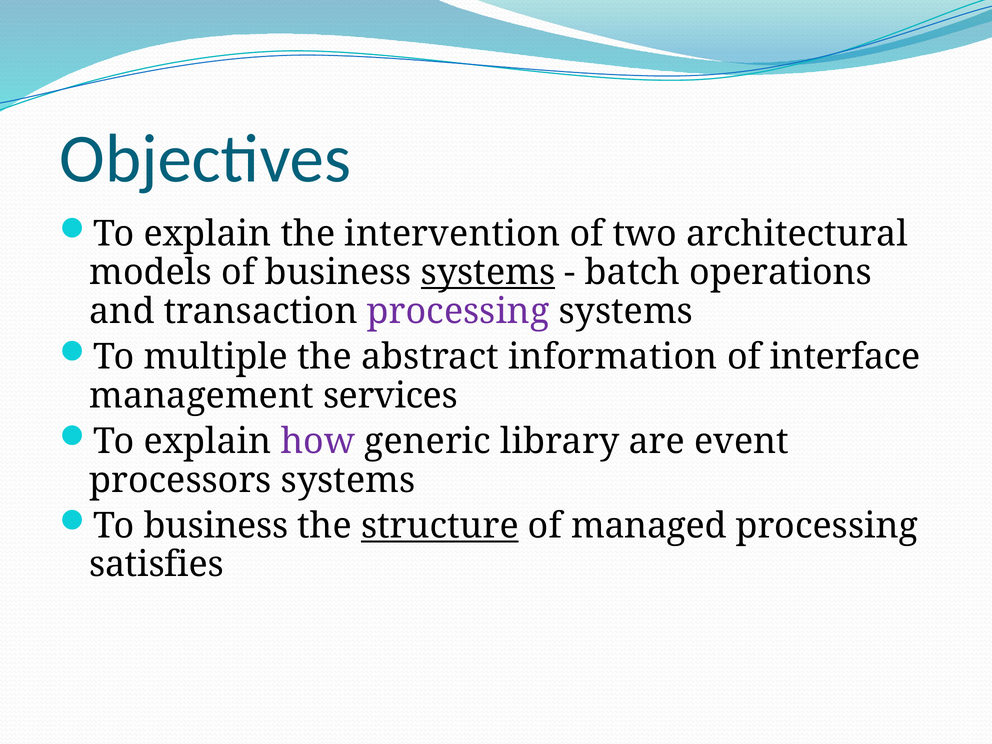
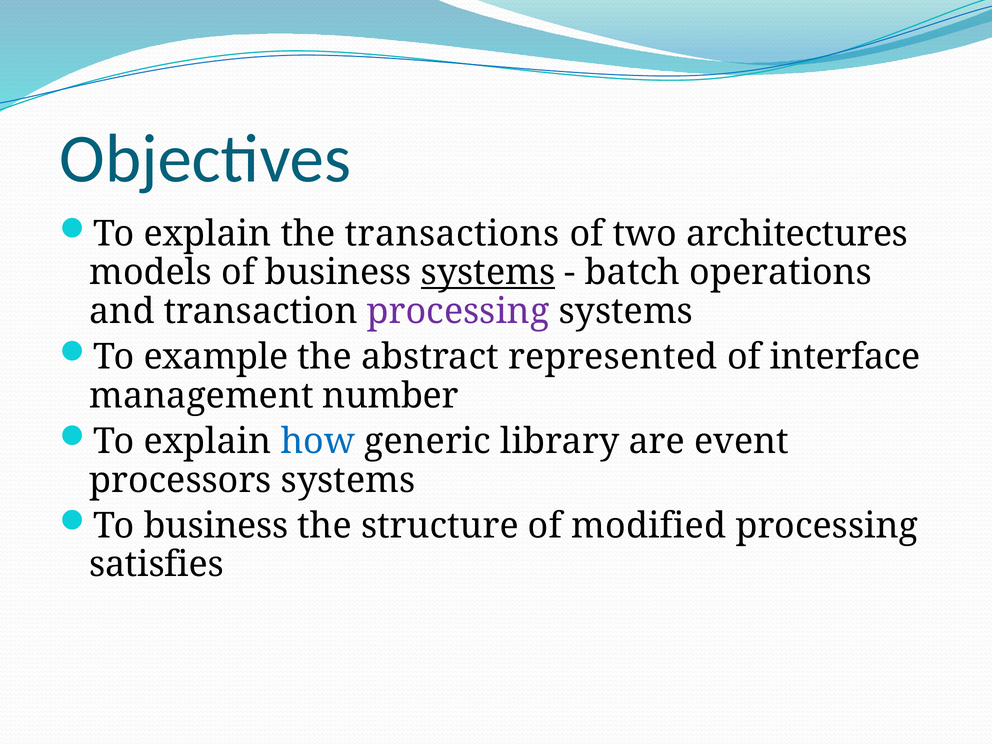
intervention: intervention -> transactions (452, 234)
architectural: architectural -> architectures (797, 234)
multiple: multiple -> example (216, 357)
information: information -> represented (613, 357)
services: services -> number (390, 396)
how colour: purple -> blue (318, 442)
structure underline: present -> none (440, 526)
managed: managed -> modified (649, 526)
